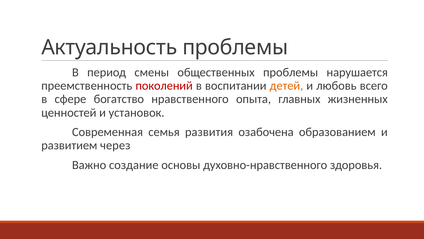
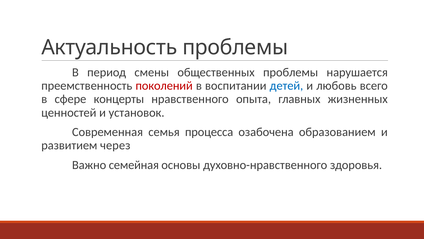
детей colour: orange -> blue (286, 86)
богатство: богатство -> концерты (119, 99)
развития: развития -> процесса (209, 132)
создание: создание -> семейная (134, 165)
